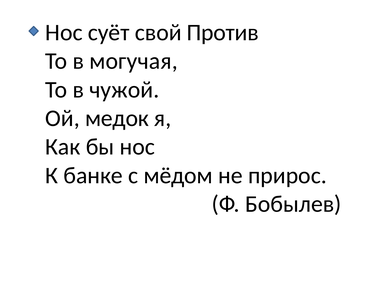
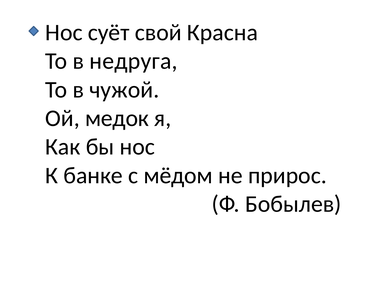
Против: Против -> Красна (223, 32)
могучая: могучая -> недруга (133, 61)
